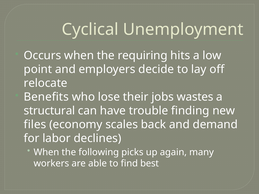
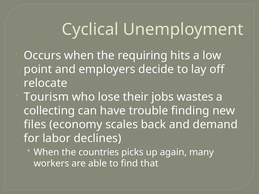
Benefits: Benefits -> Tourism (46, 97)
structural: structural -> collecting (49, 111)
following: following -> countries (99, 152)
best: best -> that (149, 164)
